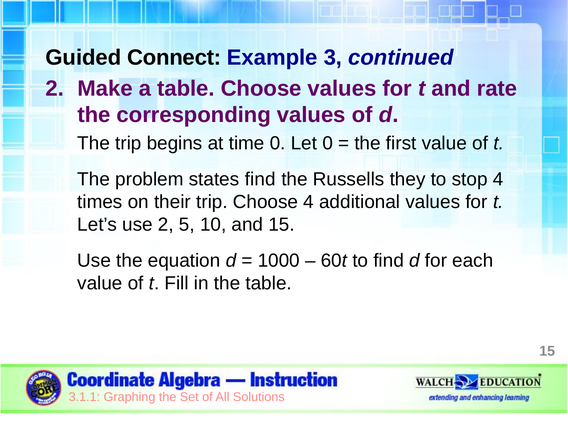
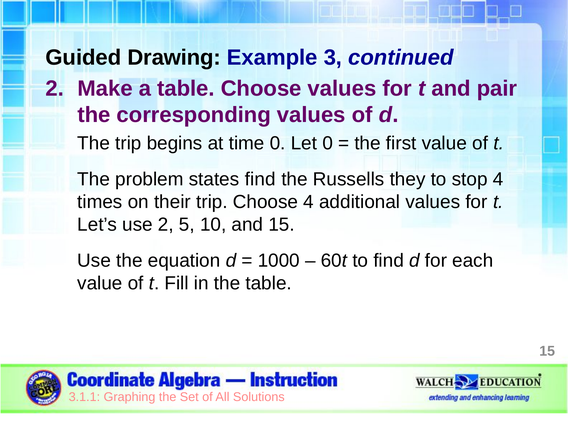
Connect: Connect -> Drawing (174, 57)
rate: rate -> pair (497, 88)
